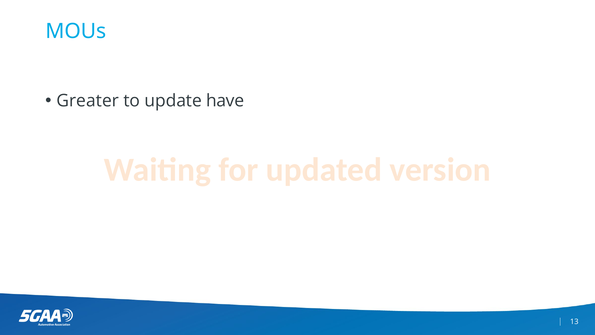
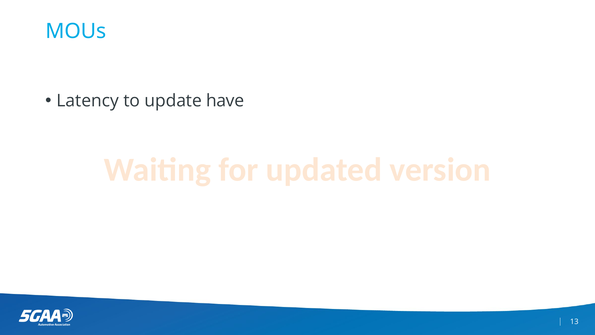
Greater: Greater -> Latency (88, 101)
